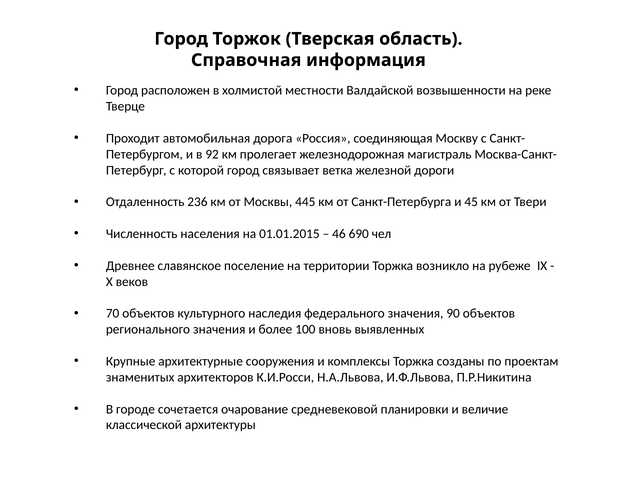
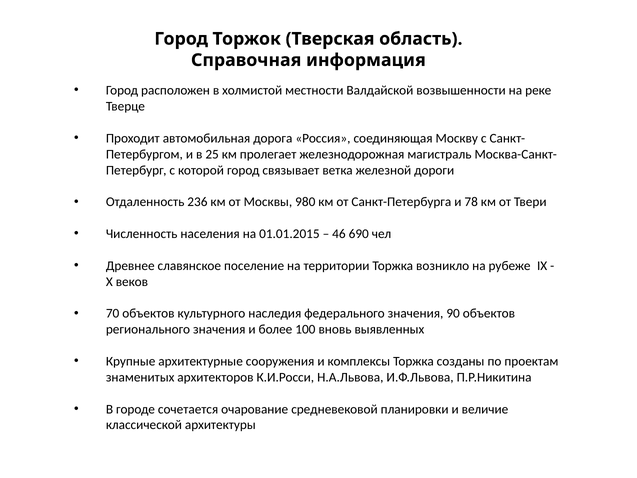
92: 92 -> 25 (212, 154)
445: 445 -> 980 (305, 202)
45: 45 -> 78 (471, 202)
